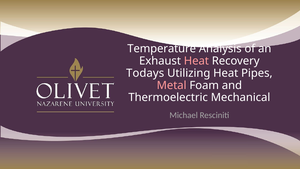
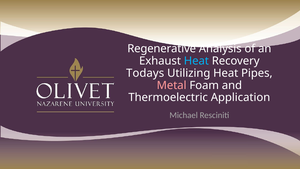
Temperature: Temperature -> Regenerative (162, 49)
Heat colour: pink -> light blue (196, 61)
Mechanical: Mechanical -> Application (241, 97)
